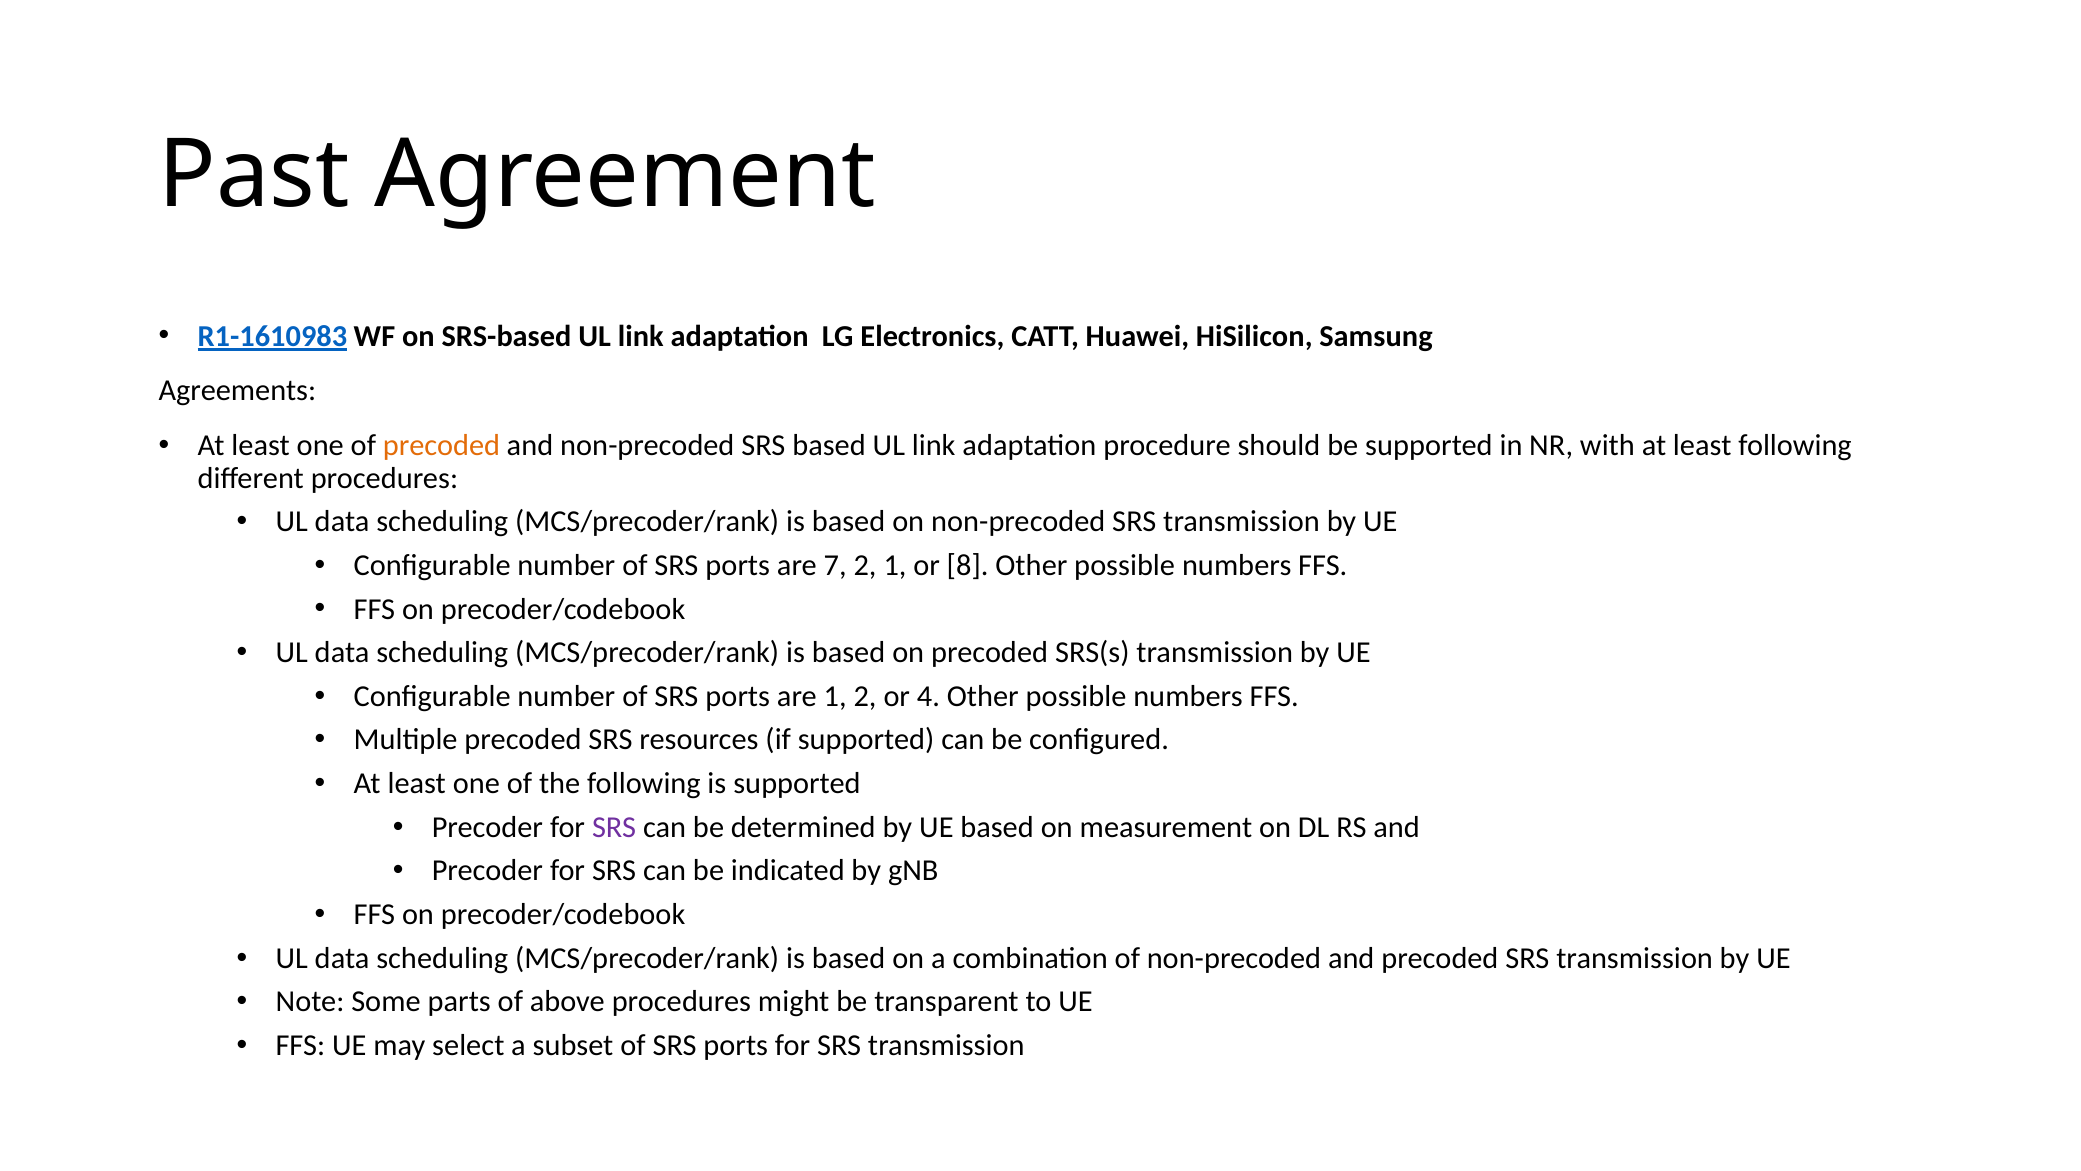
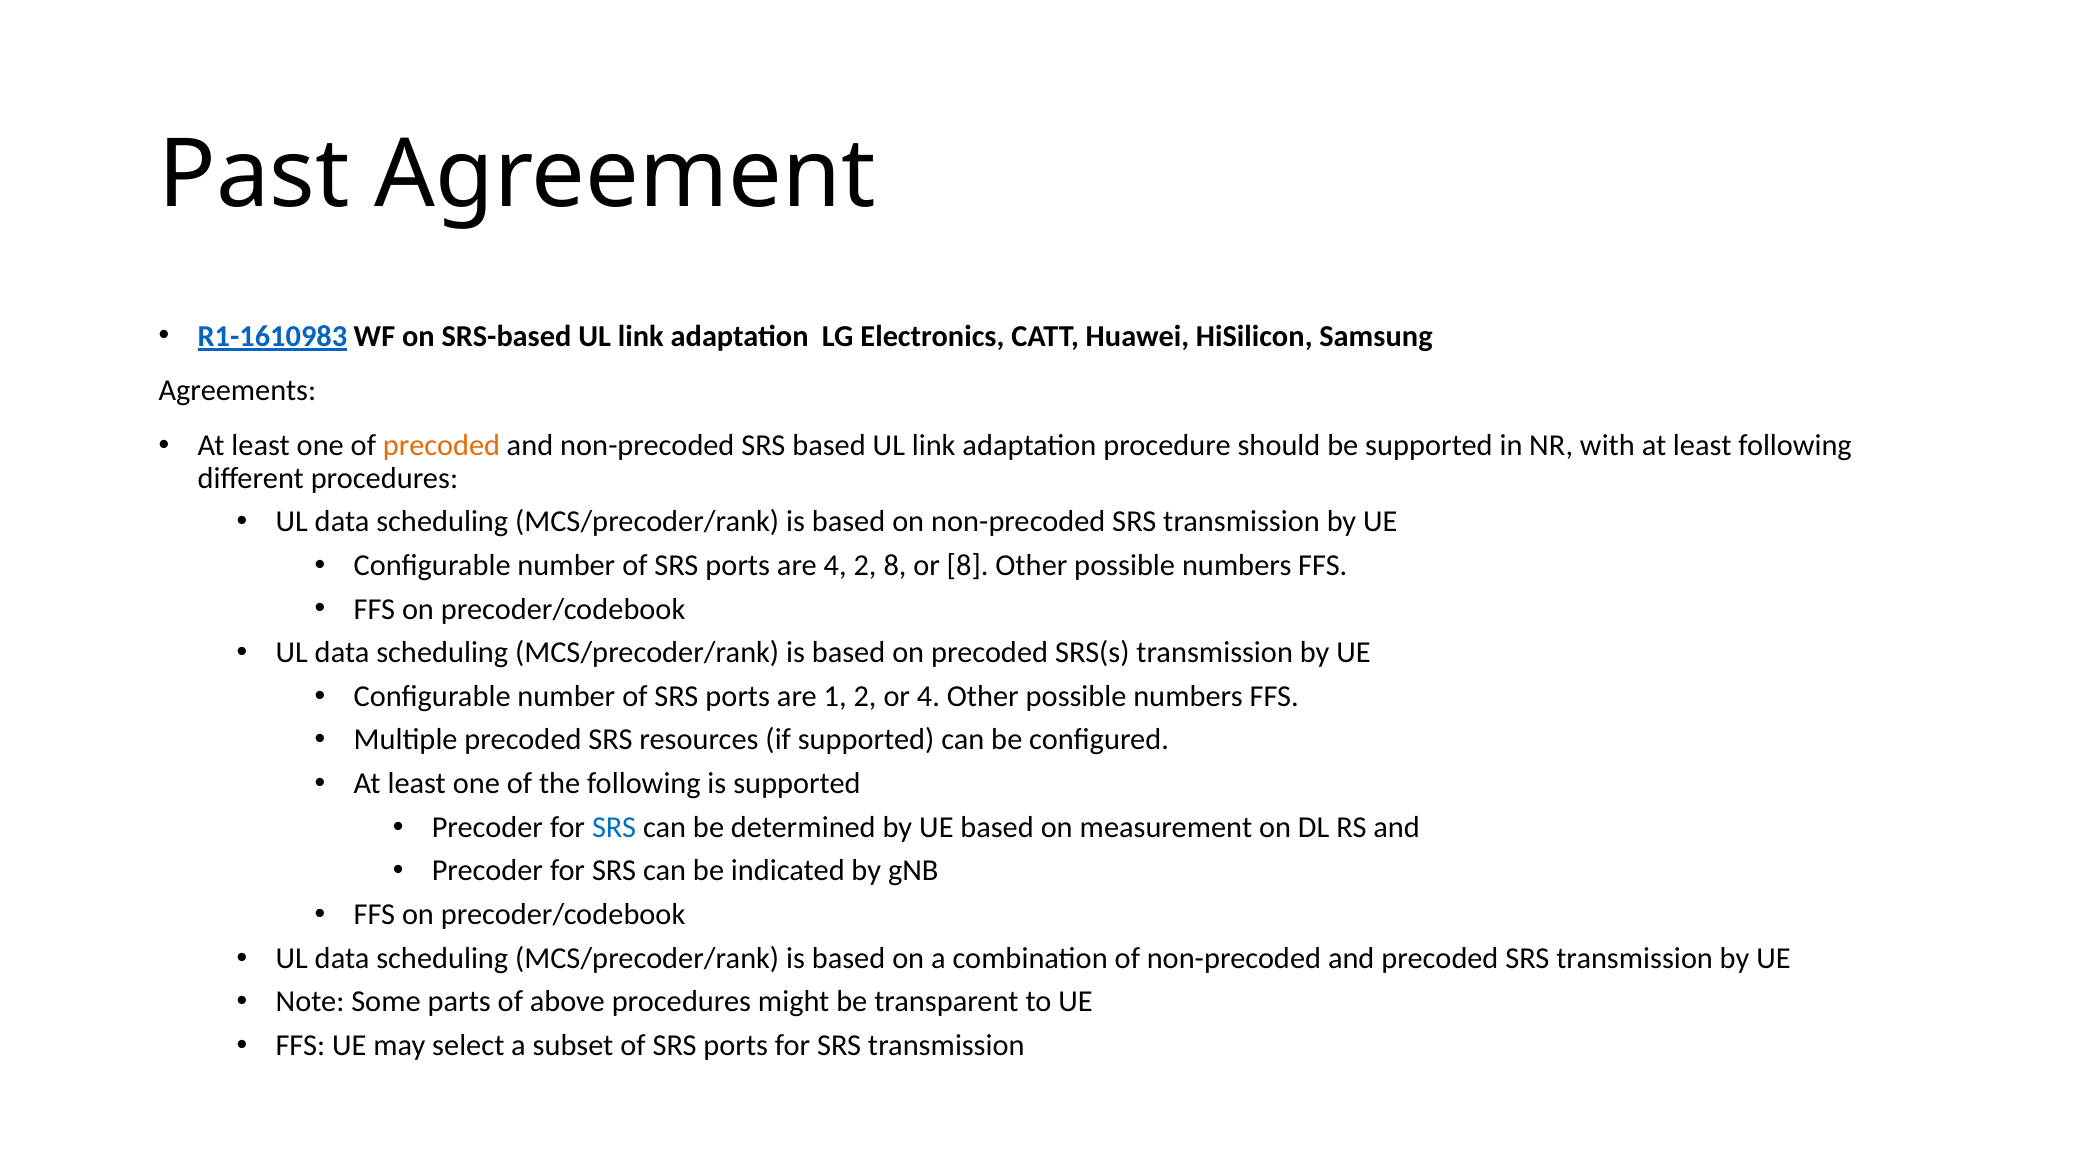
are 7: 7 -> 4 (835, 565)
2 1: 1 -> 8 (895, 565)
SRS colour: purple -> blue (614, 827)
